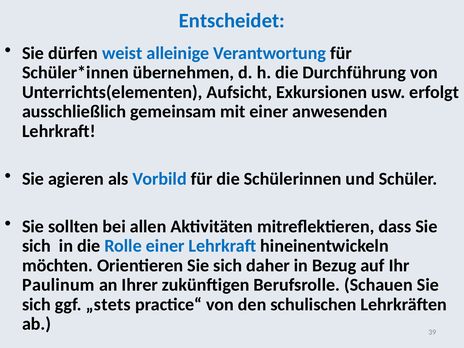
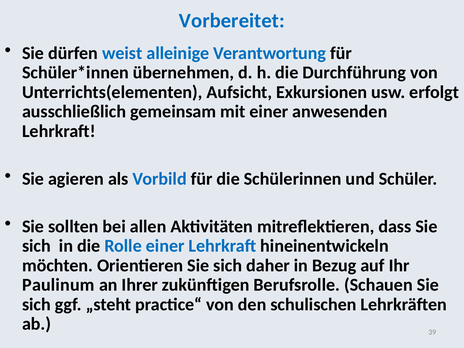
Entscheidet: Entscheidet -> Vorbereitet (232, 21)
„stets: „stets -> „steht (108, 304)
